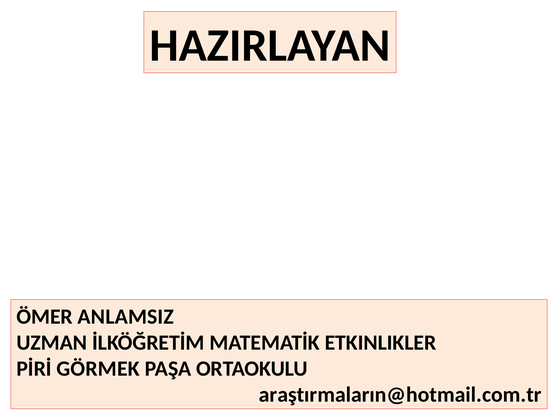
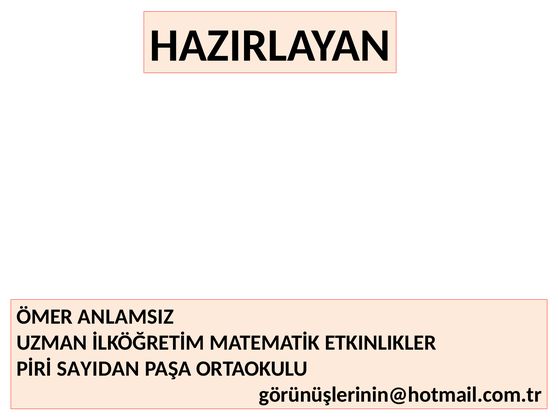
GÖRMEK: GÖRMEK -> SAYIDAN (98, 369)
araştırmaların@hotmail.com.tr: araştırmaların@hotmail.com.tr -> görünüşlerinin@hotmail.com.tr (400, 395)
